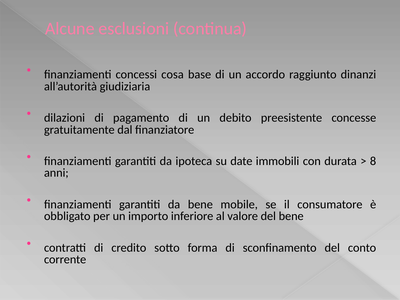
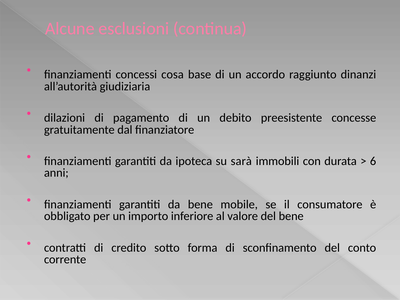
date: date -> sarà (241, 161)
8: 8 -> 6 (373, 161)
